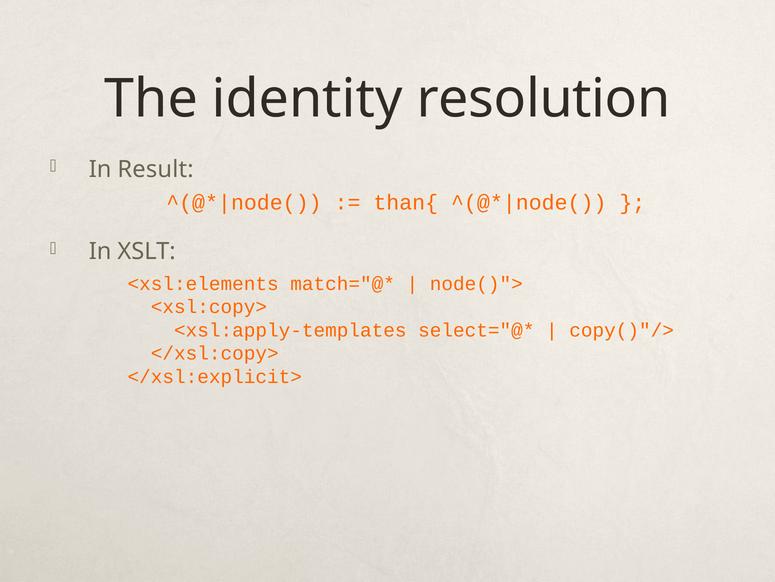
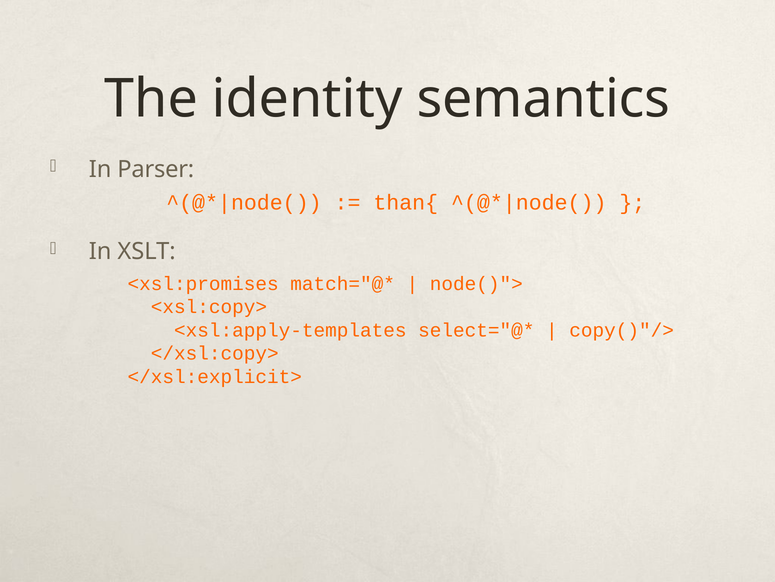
resolution: resolution -> semantics (543, 99)
Result: Result -> Parser (156, 169)
<xsl:elements: <xsl:elements -> <xsl:promises (203, 283)
